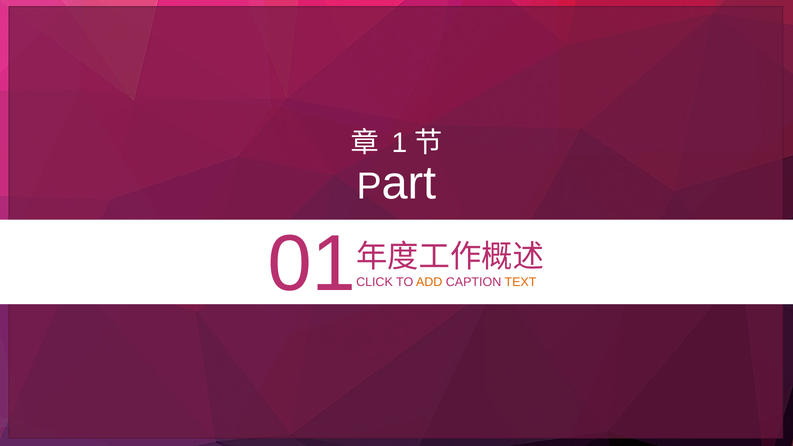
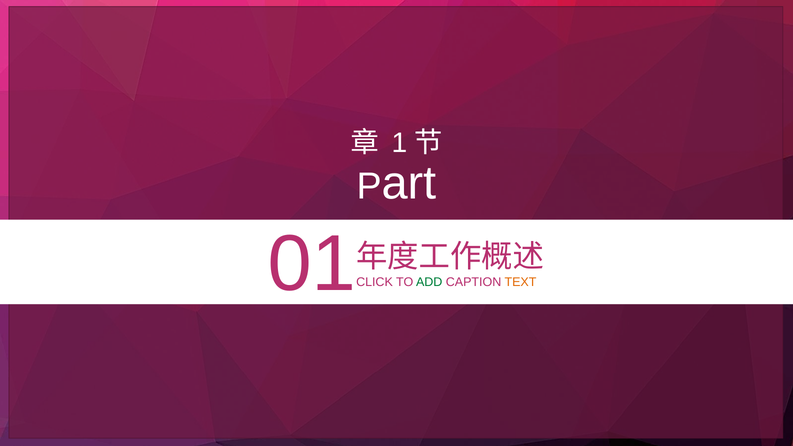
ADD colour: orange -> green (429, 282)
